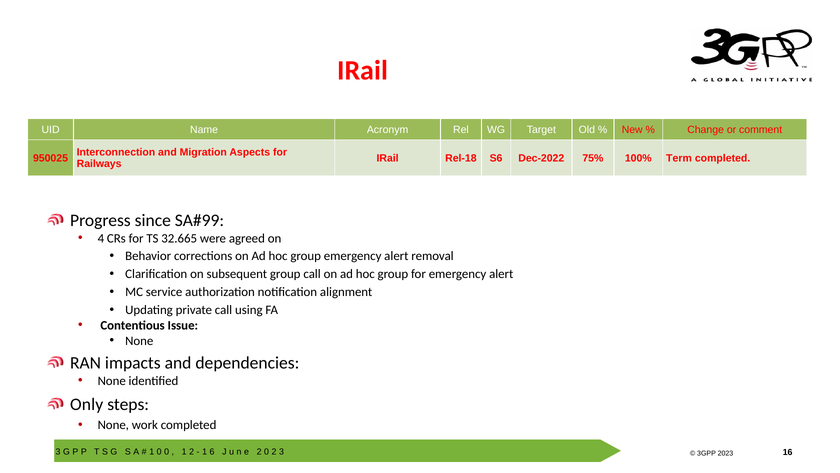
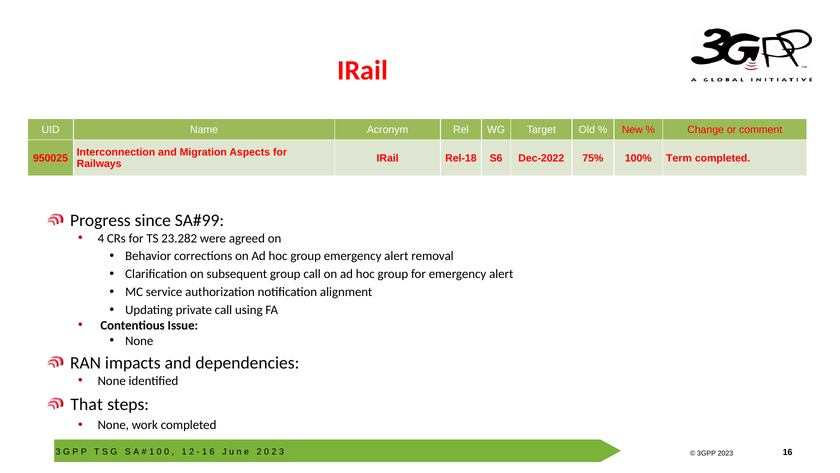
32.665: 32.665 -> 23.282 (179, 238)
Only: Only -> That (87, 404)
